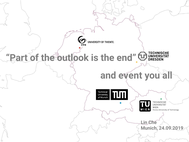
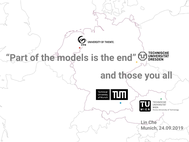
outlook: outlook -> models (73, 58)
event: event -> those (130, 75)
